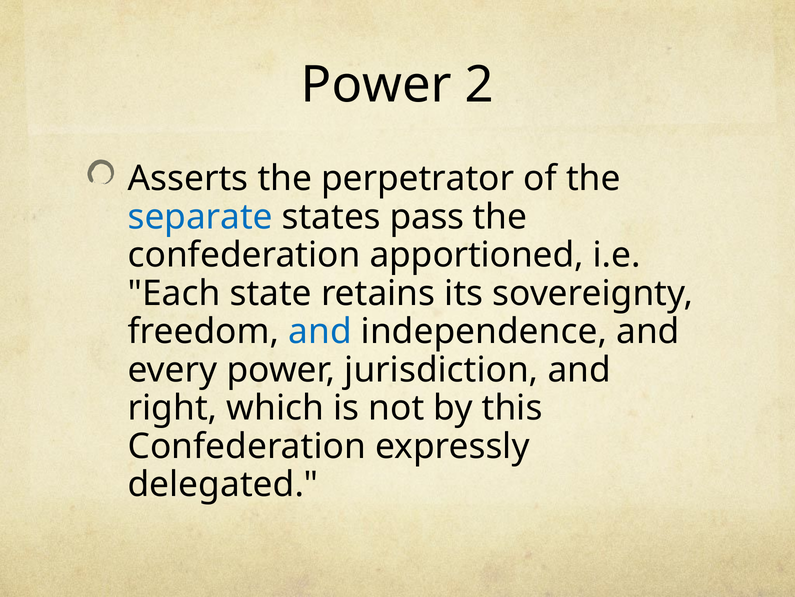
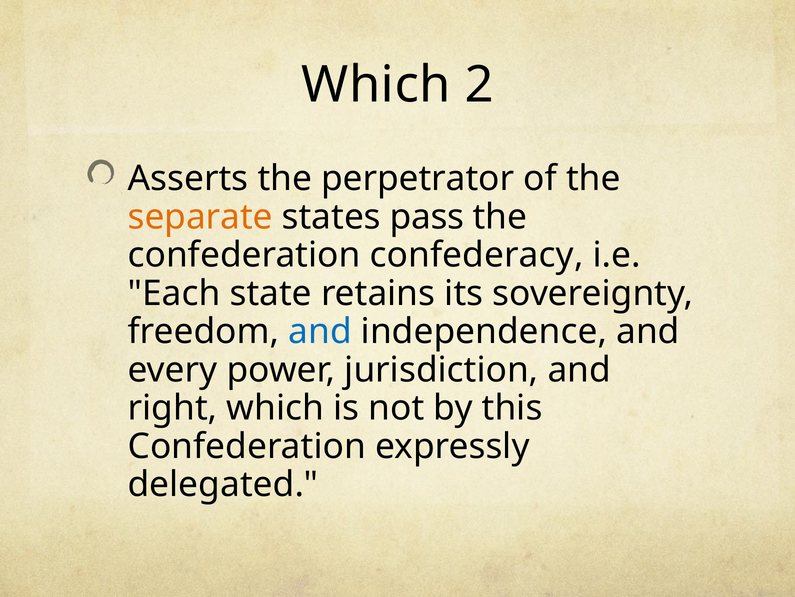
Power: Power -> Which (376, 85)
separate colour: blue -> orange (200, 217)
apportioned: apportioned -> confederacy (477, 255)
